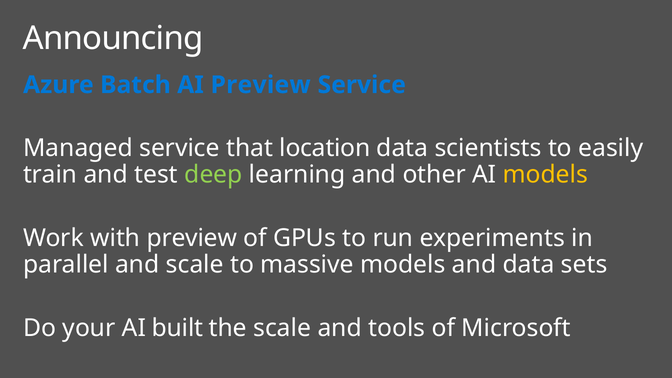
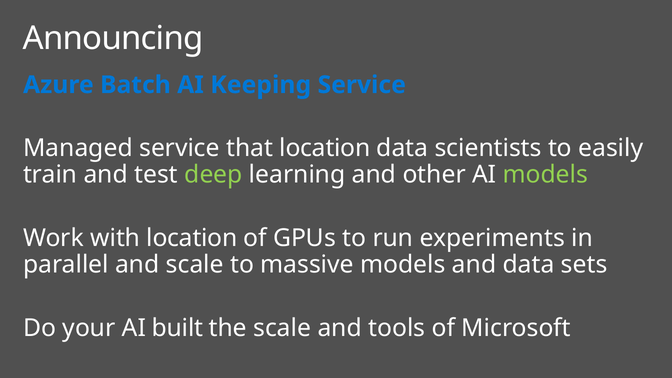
AI Preview: Preview -> Keeping (261, 85)
models colour: yellow -> light green (545, 175)
with preview: preview -> location (192, 238)
